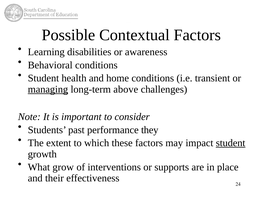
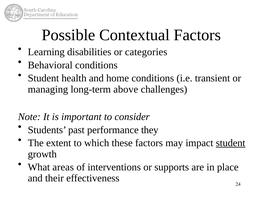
awareness: awareness -> categories (146, 52)
managing underline: present -> none (48, 89)
grow: grow -> areas (63, 167)
